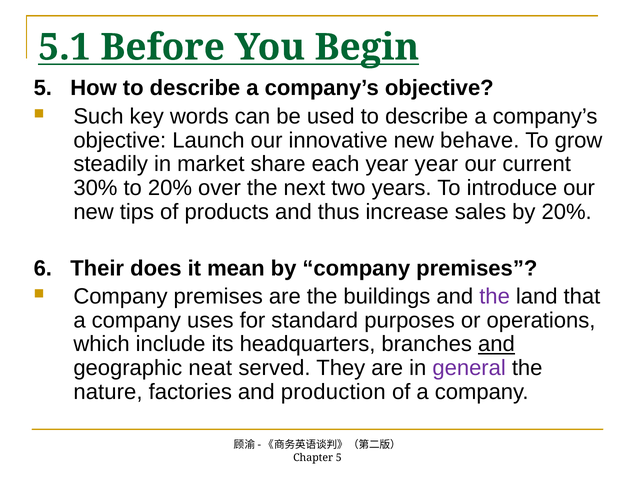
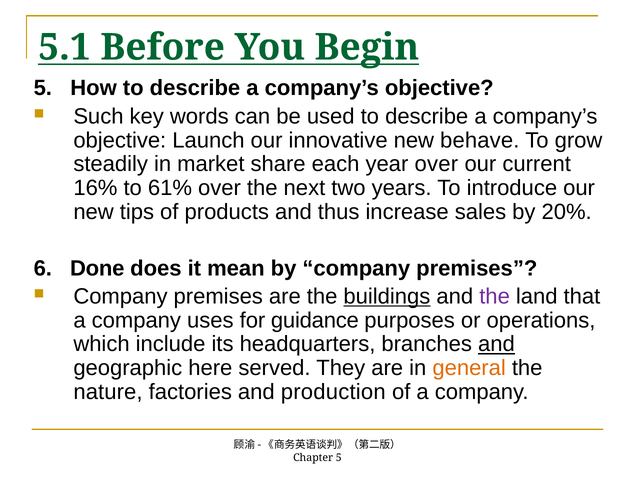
year year: year -> over (436, 164)
30%: 30% -> 16% (95, 188)
to 20%: 20% -> 61% (170, 188)
Their: Their -> Done (97, 268)
buildings underline: none -> present (387, 296)
standard: standard -> guidance (315, 320)
neat: neat -> here (210, 367)
general colour: purple -> orange (469, 367)
